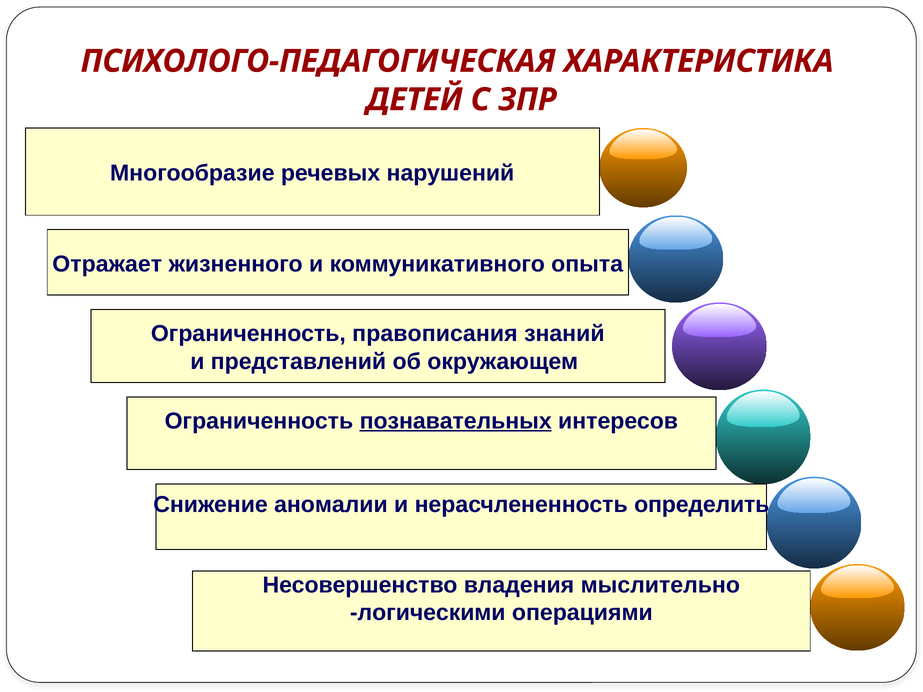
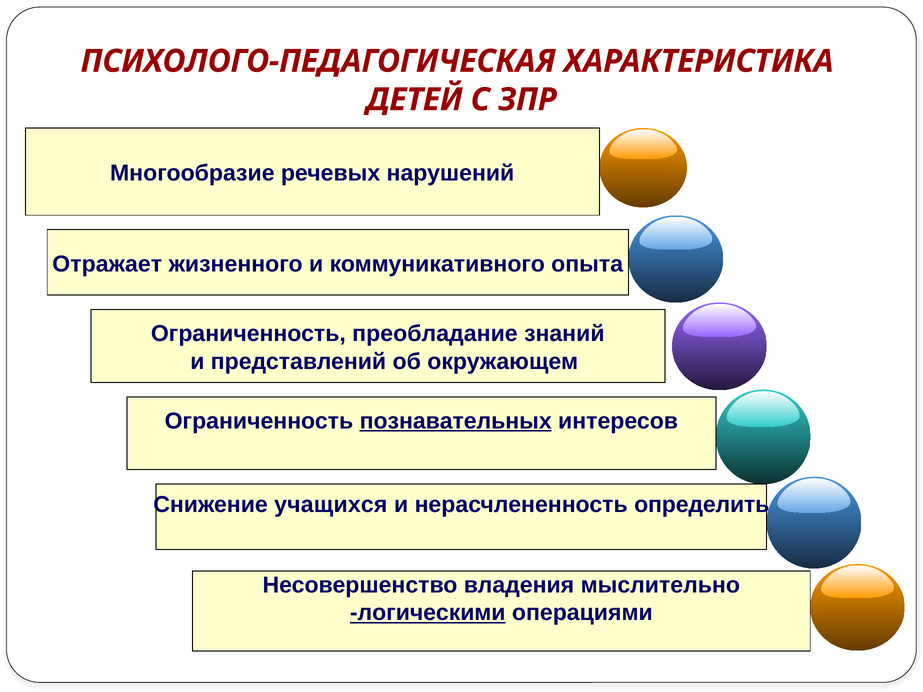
правописания: правописания -> преобладание (435, 334)
аномалии: аномалии -> учащихся (331, 505)
логическими underline: none -> present (428, 613)
